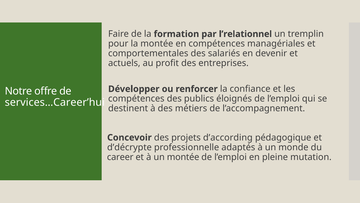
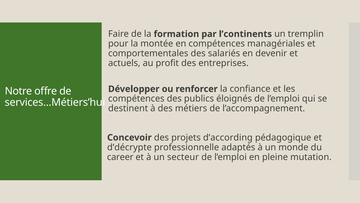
l’relationnel: l’relationnel -> l’continents (245, 34)
services…Career’hui: services…Career’hui -> services…Métiers’hui (55, 102)
un montée: montée -> secteur (183, 157)
